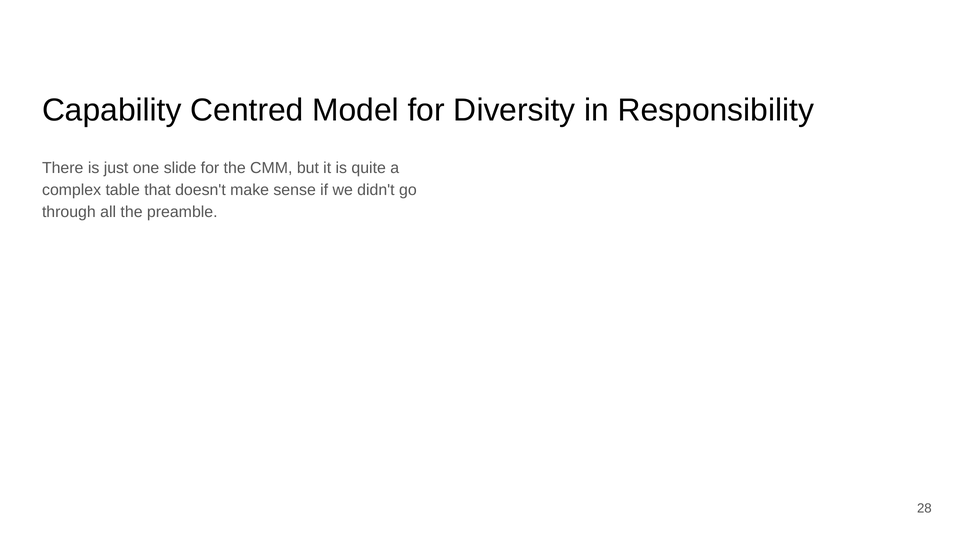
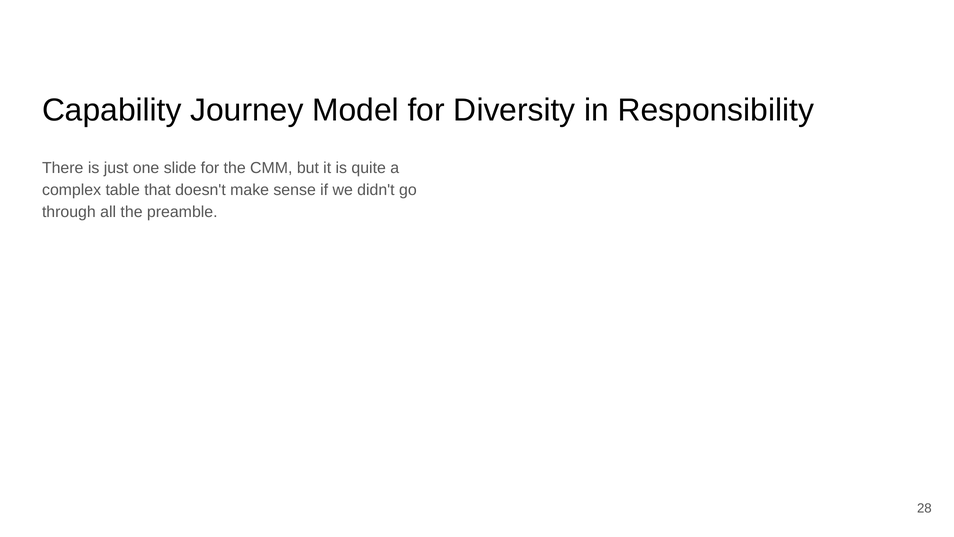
Centred: Centred -> Journey (247, 110)
